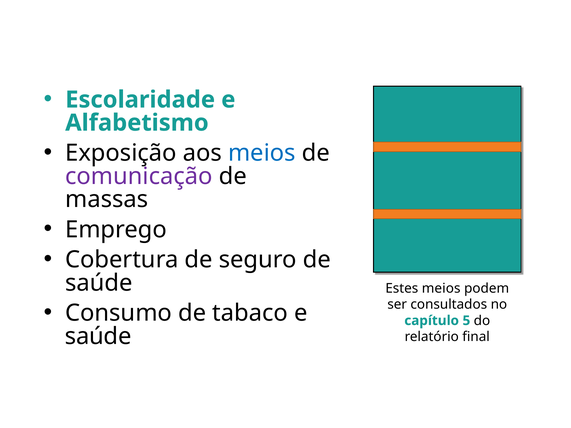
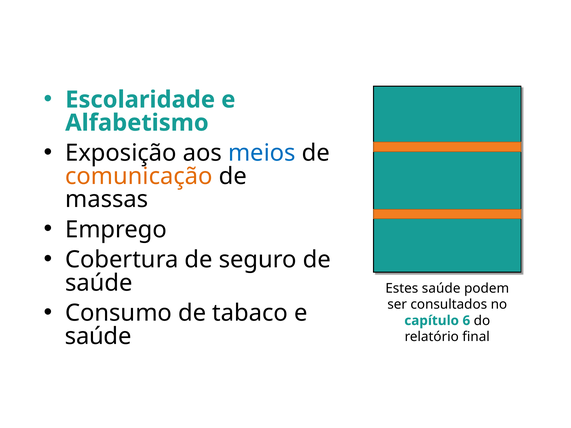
comunicação colour: purple -> orange (139, 176)
Estes meios: meios -> saúde (441, 288)
5: 5 -> 6 (466, 321)
